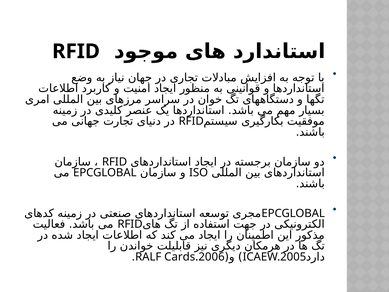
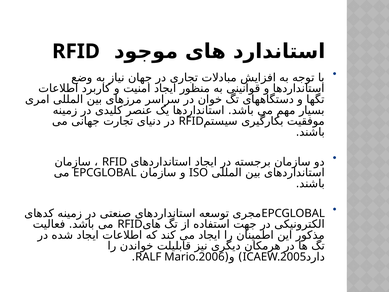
Cards.2006: Cards.2006 -> Mario.2006 (194, 257)
